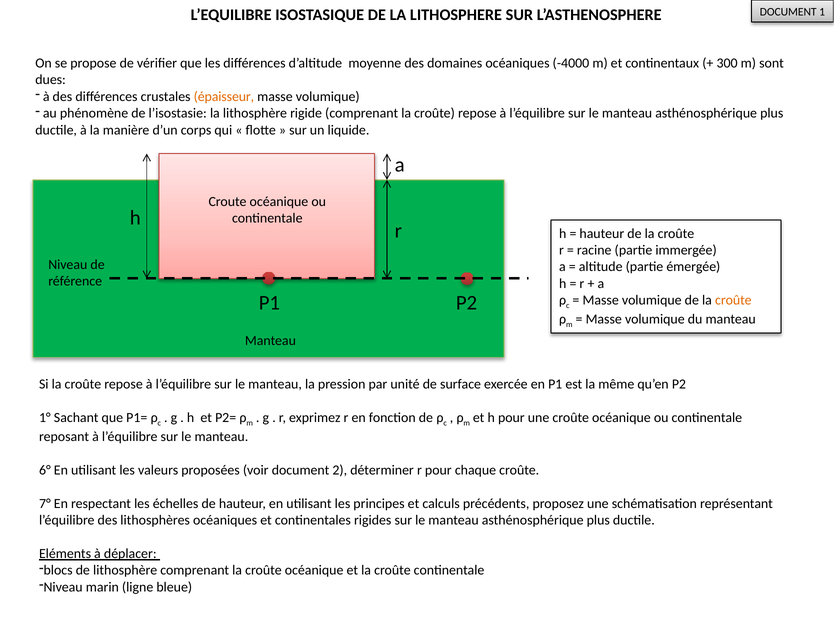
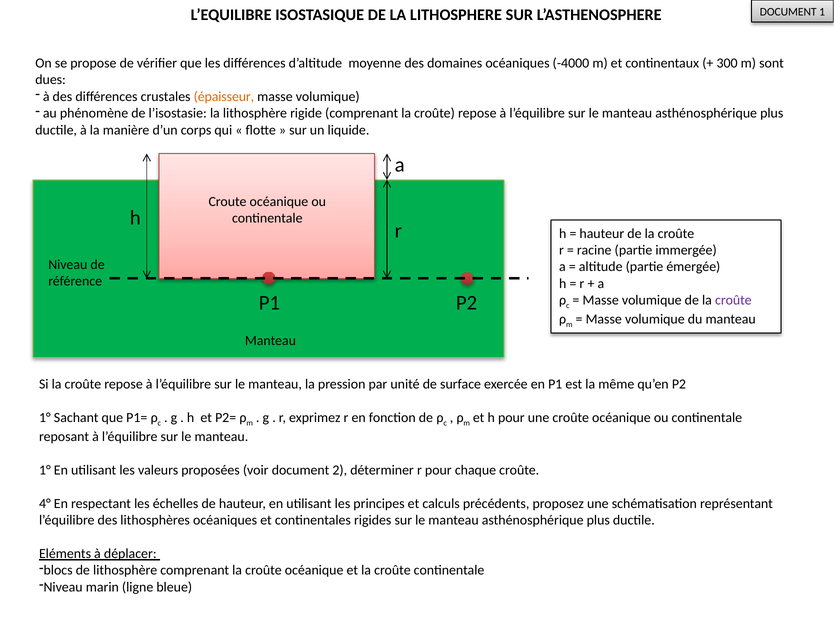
croûte colour: orange -> purple (733, 300)
6°: 6° -> 1° (45, 470)
7°: 7° -> 4° (45, 503)
